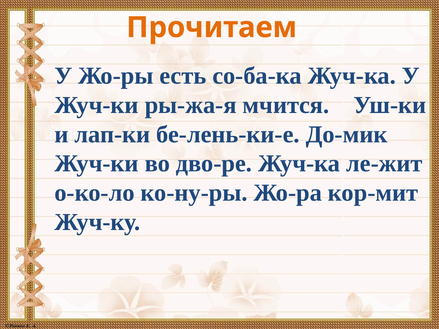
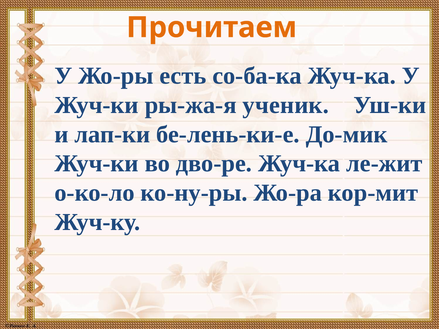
мчится: мчится -> ученик (286, 105)
